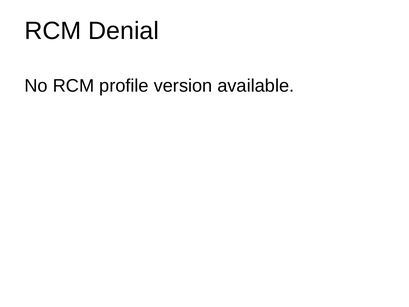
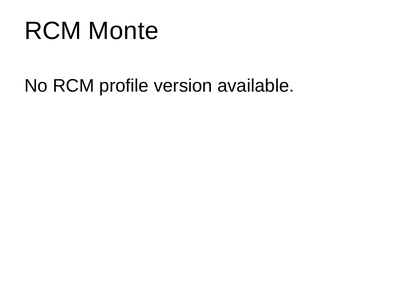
Denial: Denial -> Monte (124, 31)
